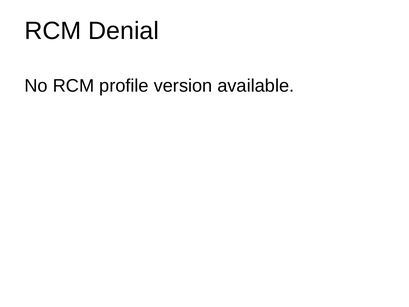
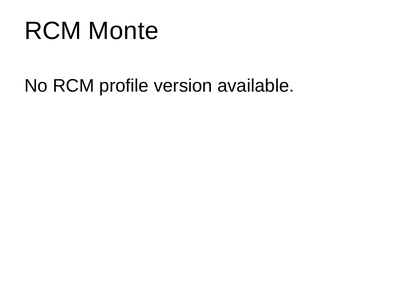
Denial: Denial -> Monte (124, 31)
